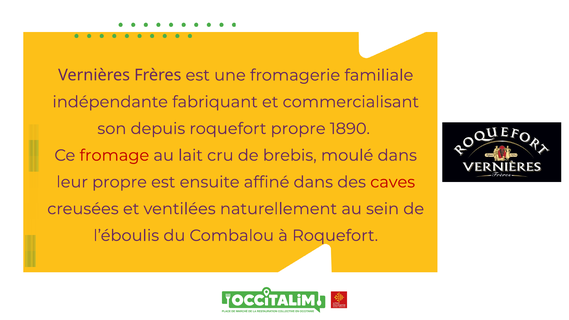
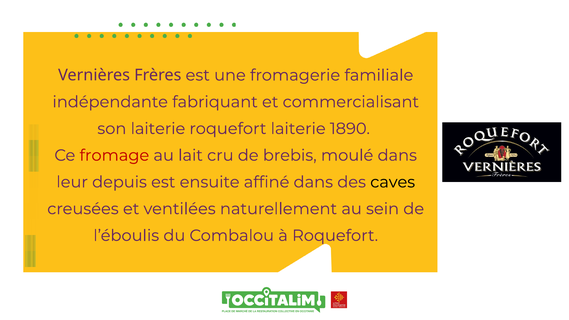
son depuis: depuis -> laiterie (158, 129)
roquefort propre: propre -> laiterie (298, 129)
leur propre: propre -> depuis (120, 182)
caves colour: red -> black (393, 182)
